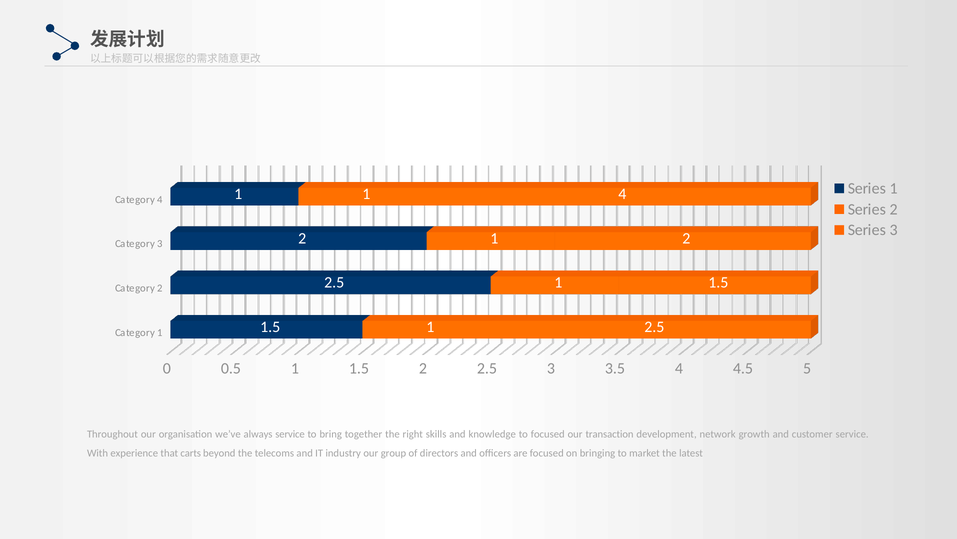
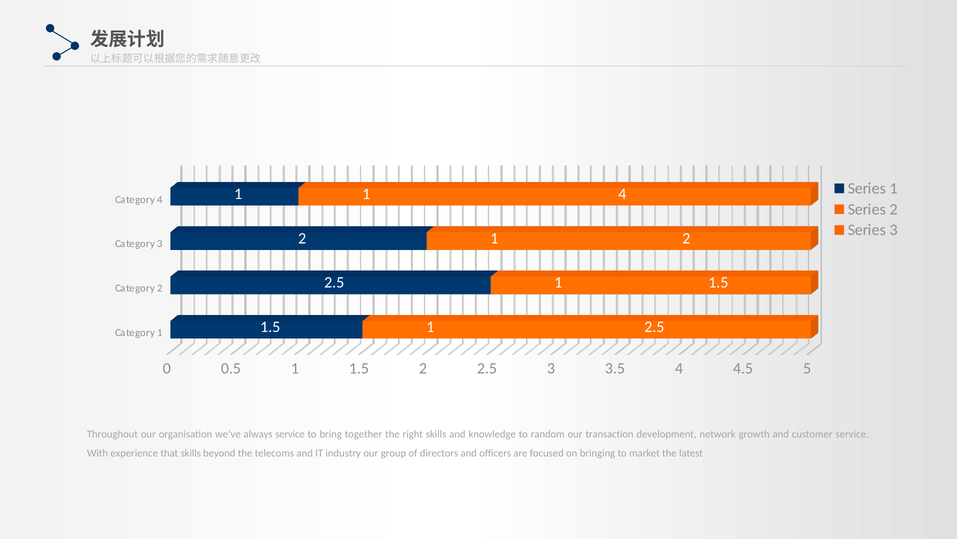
to focused: focused -> random (548, 434)
that carts: carts -> skills (191, 453)
